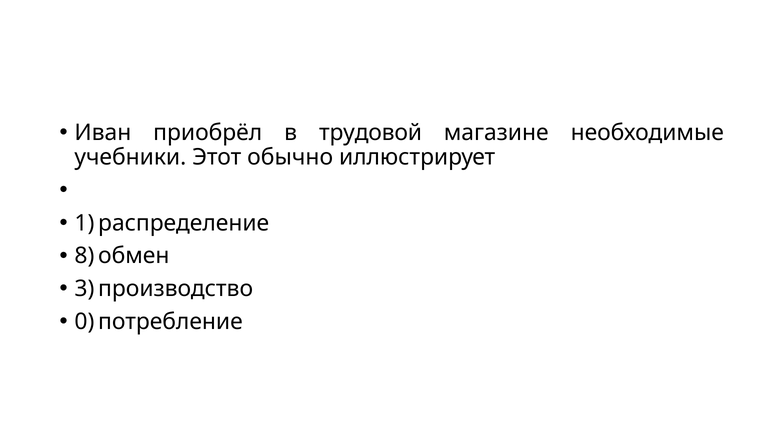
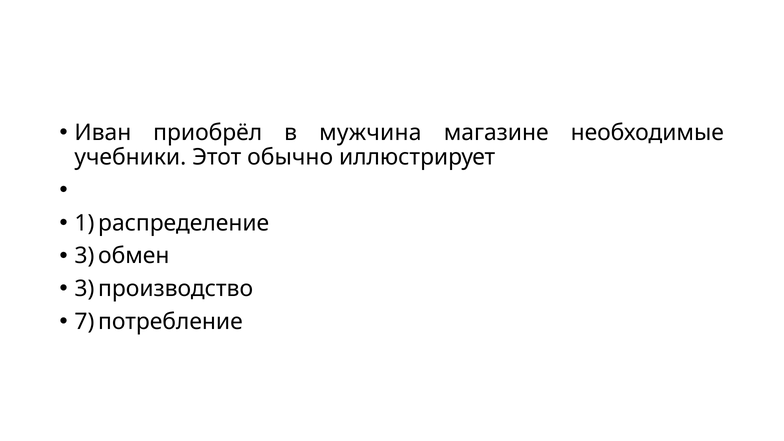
трудовой: трудовой -> мужчина (370, 133)
8: 8 -> 3 (84, 256)
0: 0 -> 7 (84, 322)
